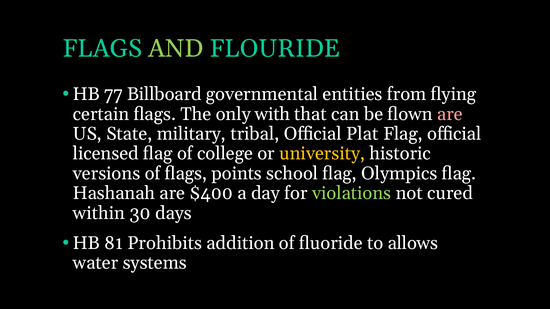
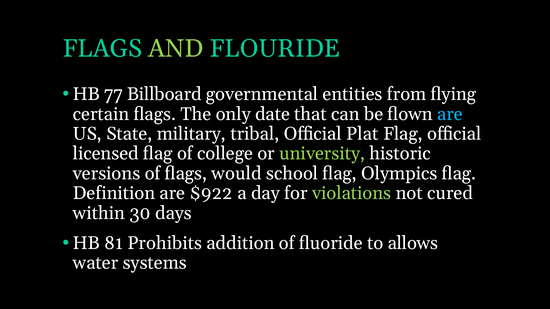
with: with -> date (272, 114)
are colour: pink -> light blue (450, 114)
university colour: yellow -> light green (322, 154)
points: points -> would (237, 174)
Hashanah: Hashanah -> Definition (114, 193)
$400: $400 -> $922 (211, 193)
